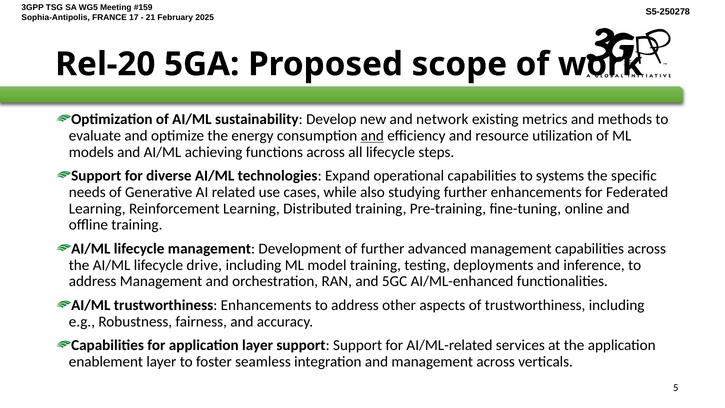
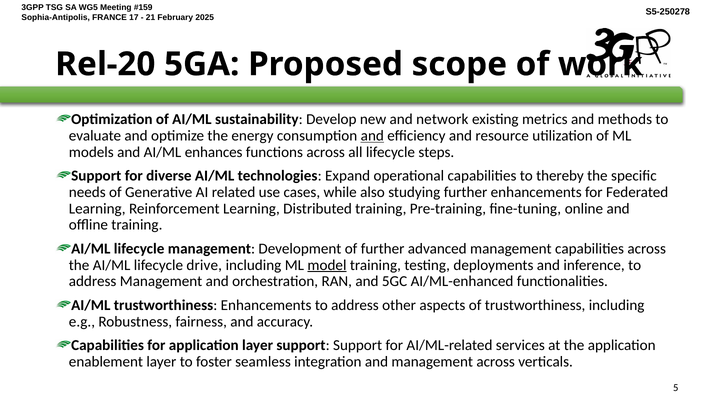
achieving: achieving -> enhances (214, 152)
systems: systems -> thereby (560, 176)
model underline: none -> present (327, 265)
